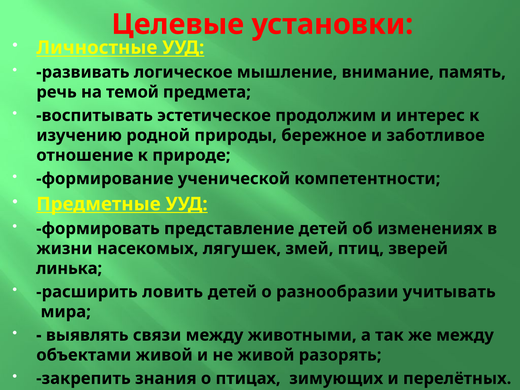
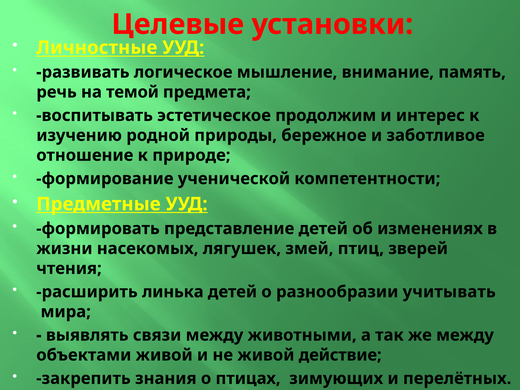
линька: линька -> чтения (69, 268)
ловить: ловить -> линька (173, 292)
разорять: разорять -> действие (340, 355)
